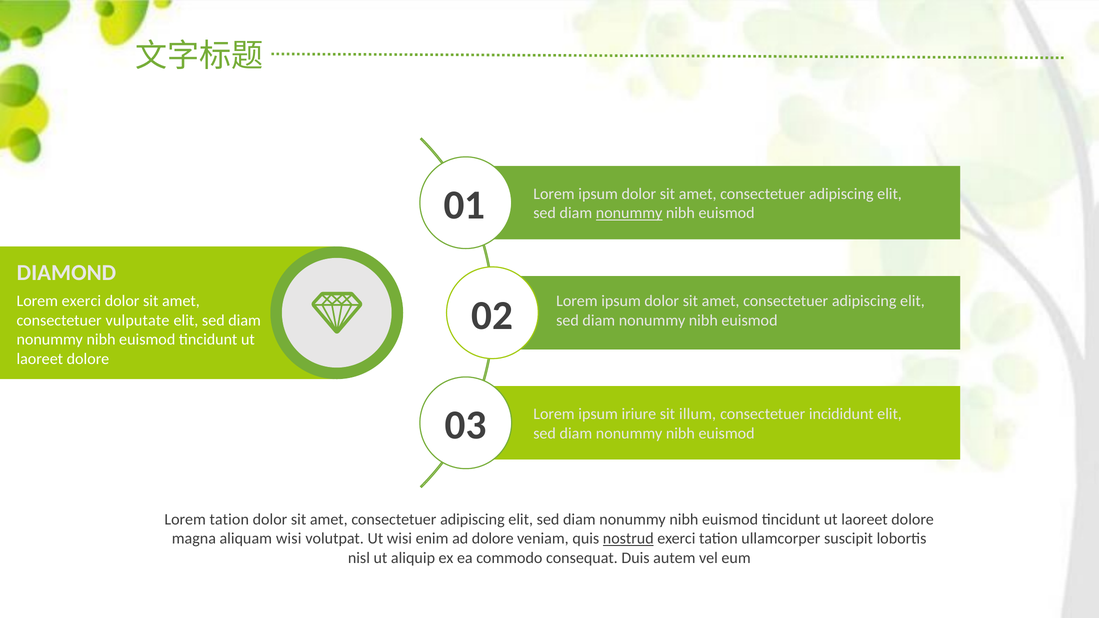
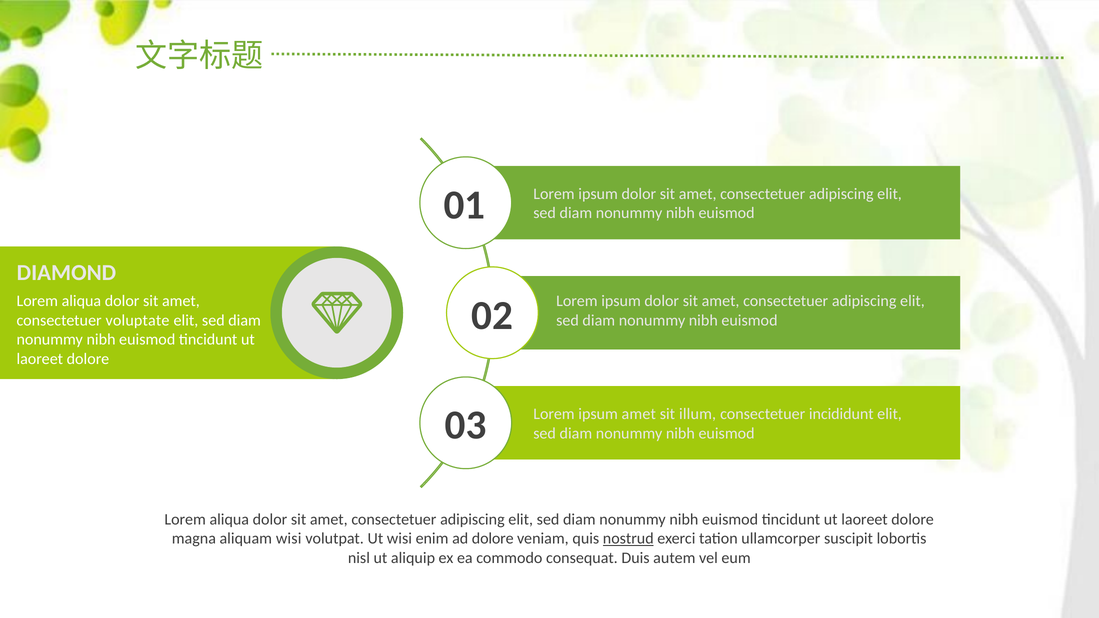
nonummy underline: present -> none (629, 213)
exerci: exerci -> aliqua (81, 301)
vulputate: vulputate -> voluptate (137, 320)
ipsum iriure: iriure -> amet (639, 414)
tation: tation -> aliqua (229, 519)
